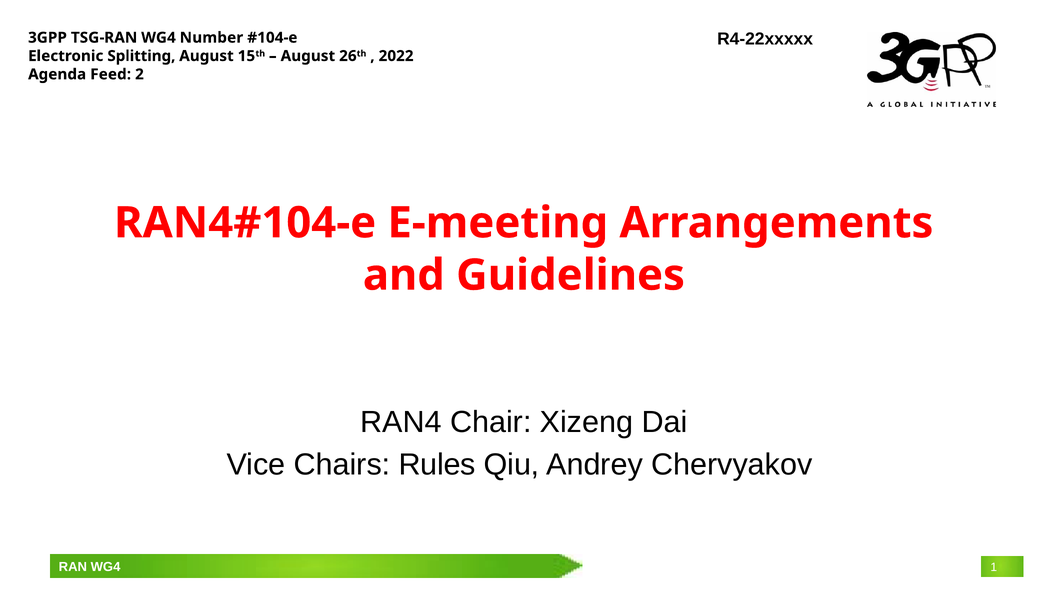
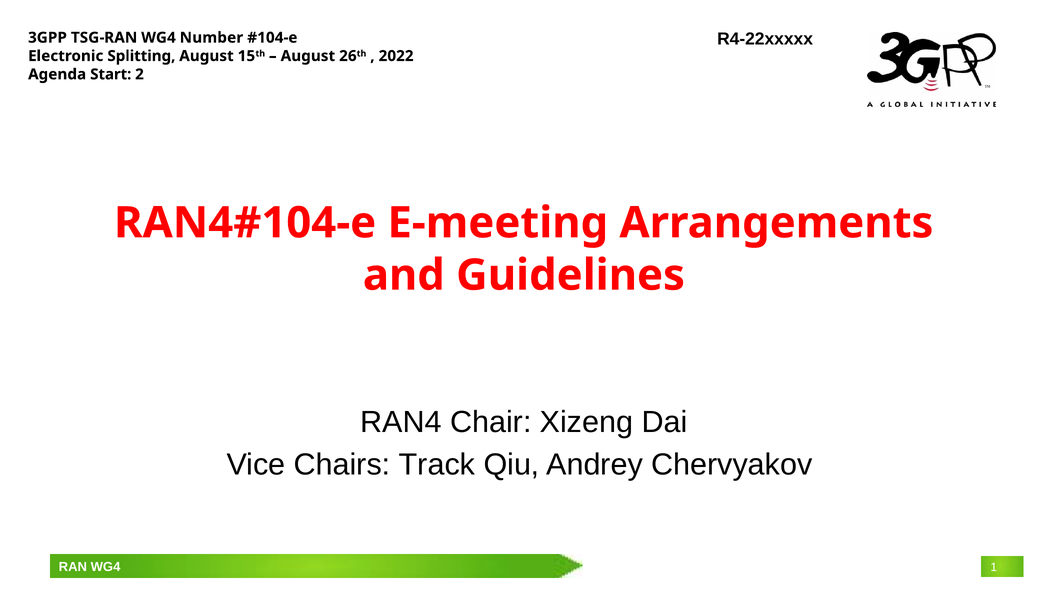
Feed: Feed -> Start (111, 74)
Rules: Rules -> Track (437, 465)
